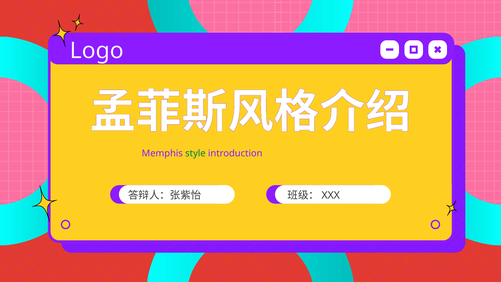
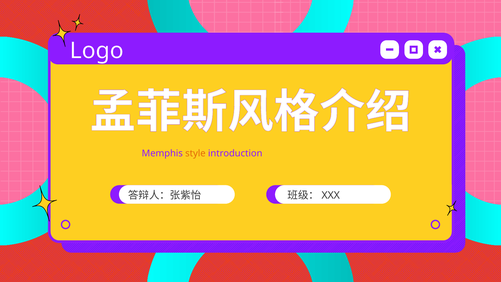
style colour: green -> orange (195, 153)
